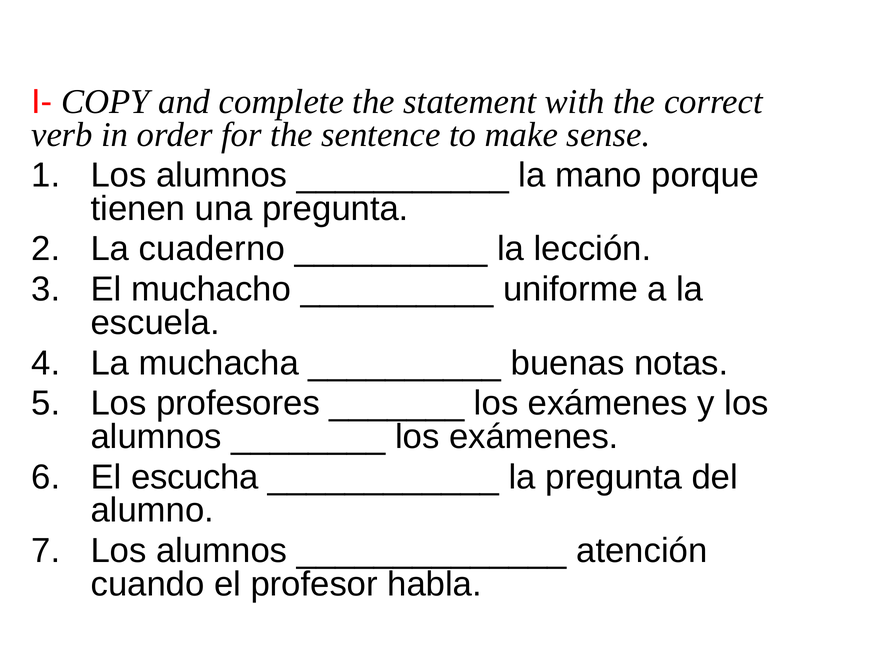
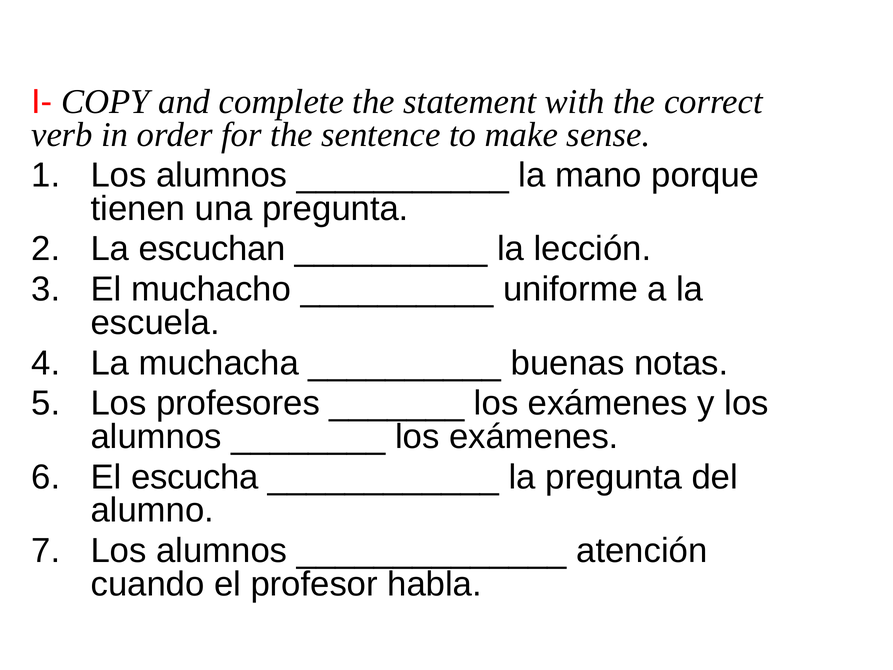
cuaderno: cuaderno -> escuchan (212, 249)
